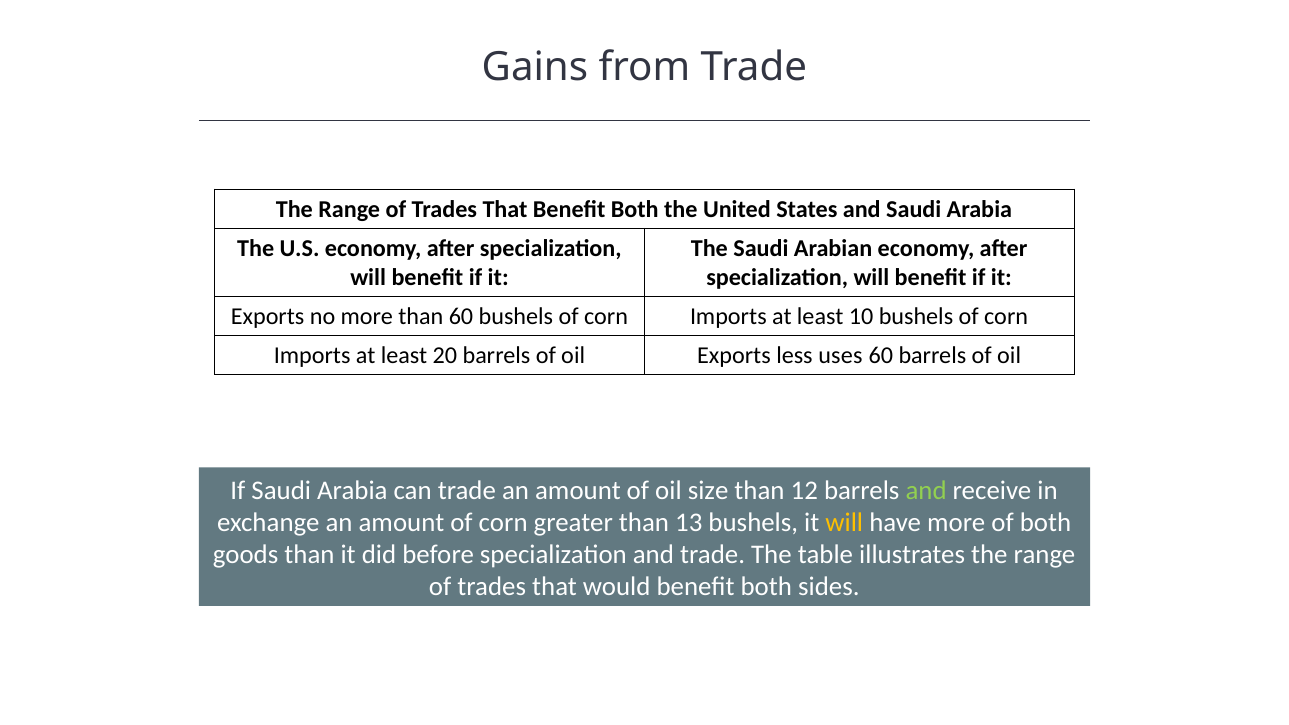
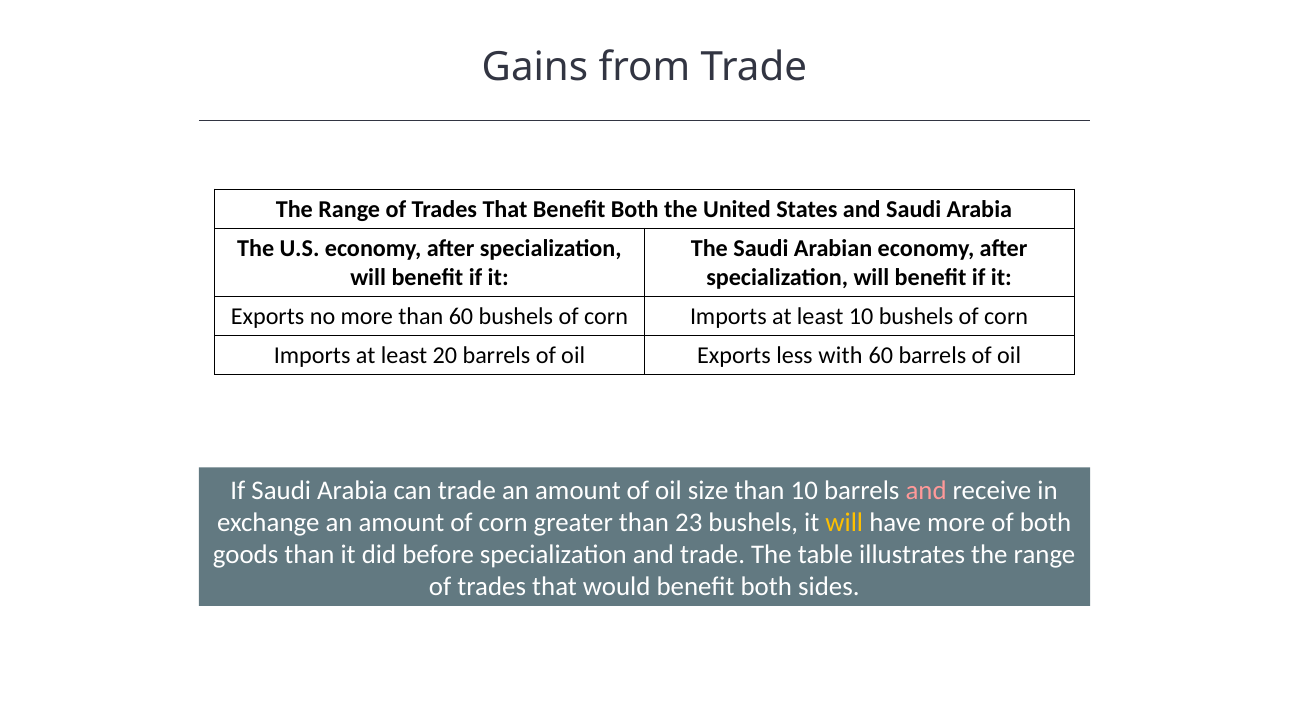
uses: uses -> with (840, 355)
than 12: 12 -> 10 (804, 490)
and colour: light green -> pink (926, 490)
13: 13 -> 23 (689, 522)
